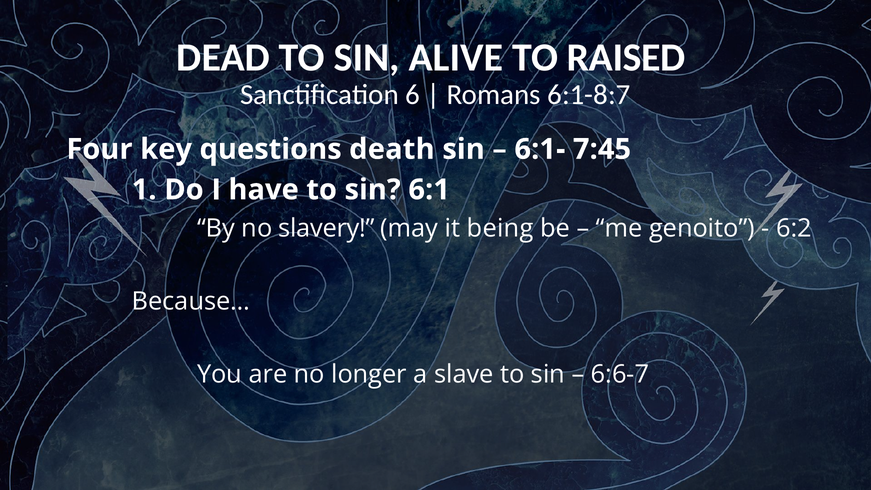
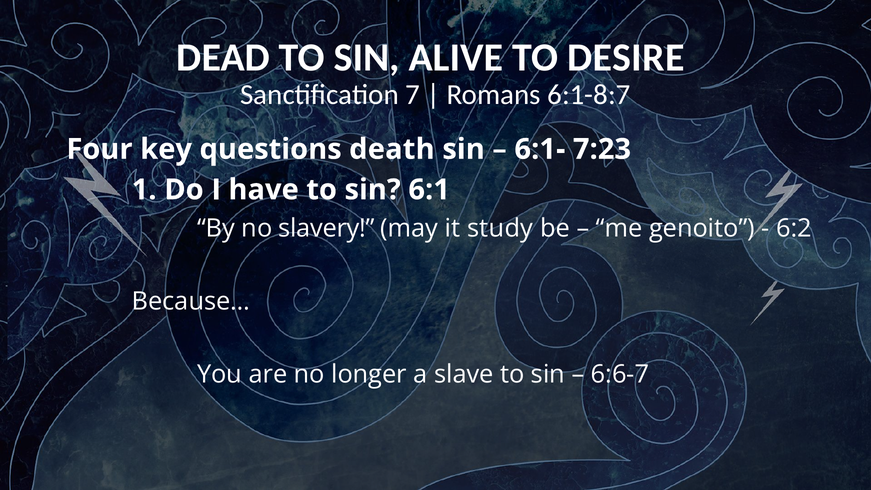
RAISED: RAISED -> DESIRE (626, 58)
6: 6 -> 7 (413, 95)
7:45: 7:45 -> 7:23 (602, 149)
being: being -> study (500, 228)
